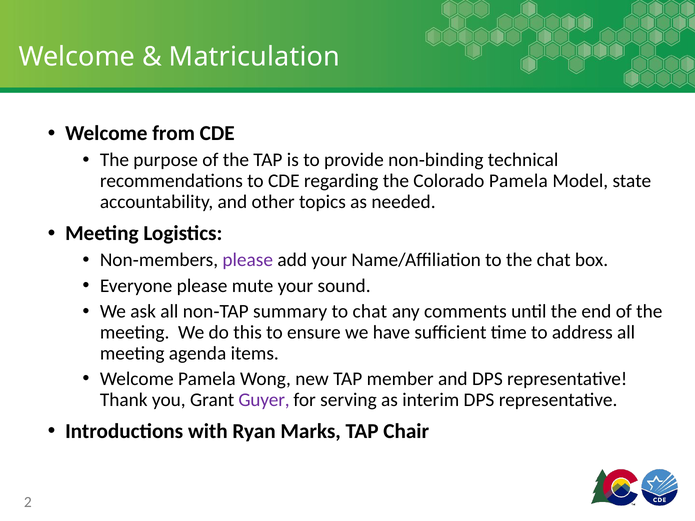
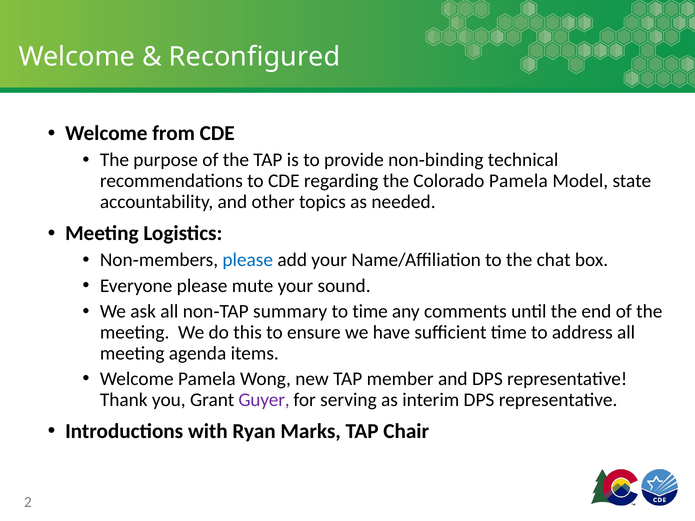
Matriculation: Matriculation -> Reconfigured (255, 57)
please colour: purple -> blue (248, 260)
to chat: chat -> time (370, 312)
